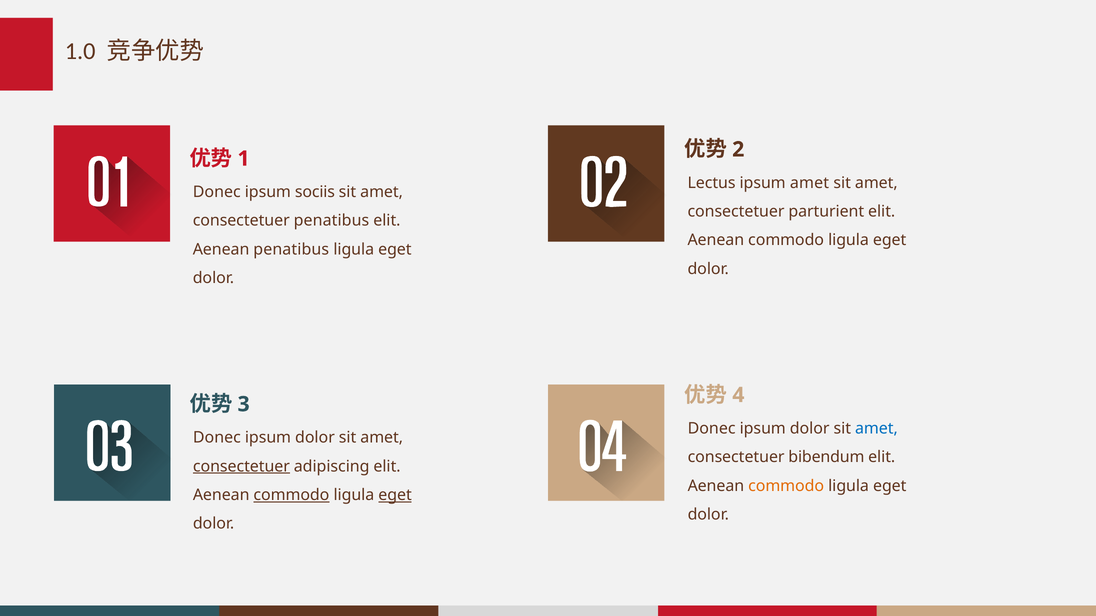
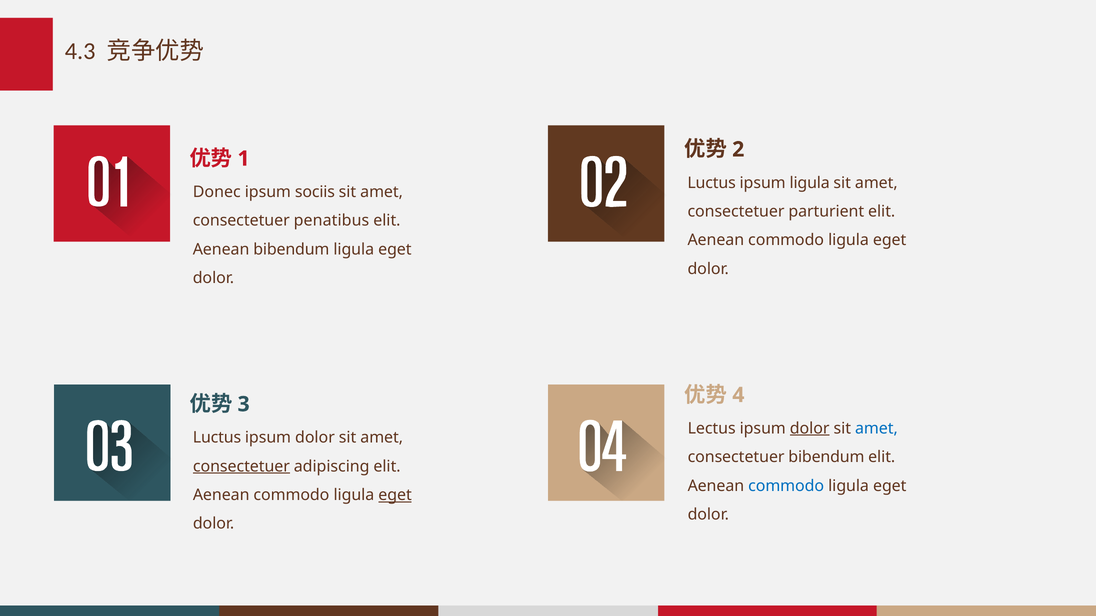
1.0: 1.0 -> 4.3 (80, 51)
Lectus: Lectus -> Luctus (712, 183)
ipsum amet: amet -> ligula (810, 183)
Aenean penatibus: penatibus -> bibendum (291, 250)
Donec: Donec -> Lectus (712, 429)
dolor underline: none -> present (810, 429)
Donec: Donec -> Luctus (217, 438)
commodo colour: orange -> blue (786, 486)
commodo underline: present -> none (291, 495)
